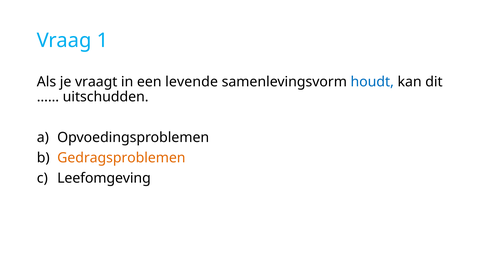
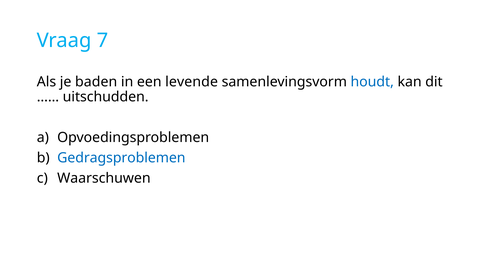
1: 1 -> 7 (102, 41)
vraagt: vraagt -> baden (96, 82)
Gedragsproblemen colour: orange -> blue (121, 158)
Leefomgeving: Leefomgeving -> Waarschuwen (104, 178)
